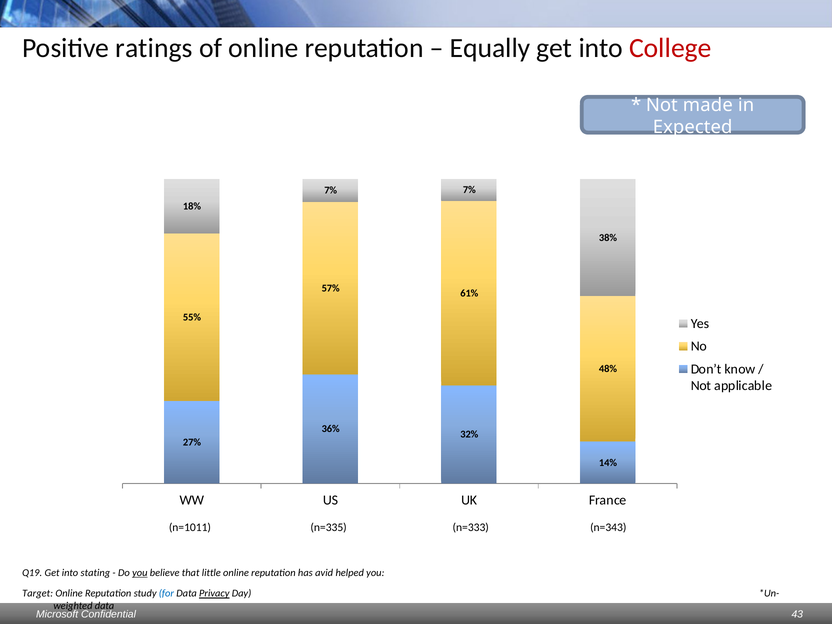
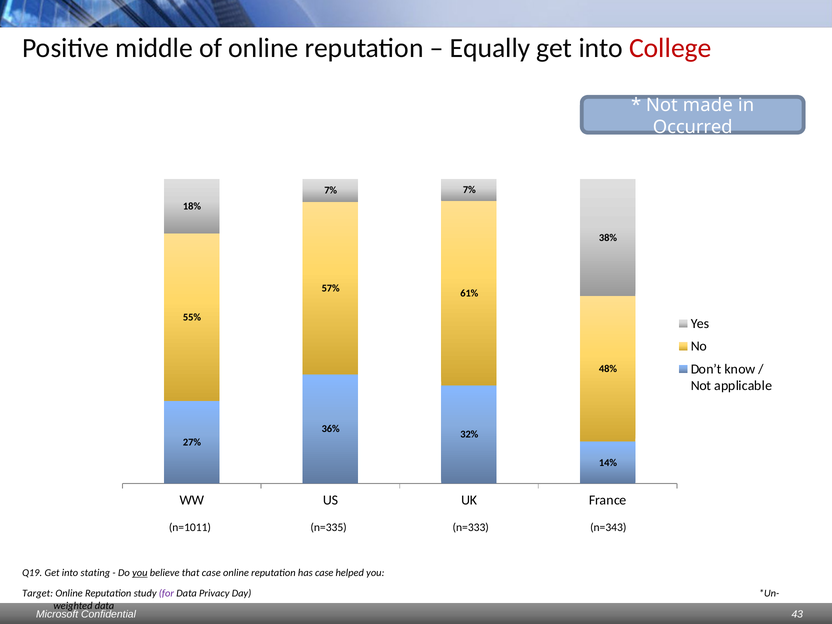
ratings: ratings -> middle (154, 48)
Expected: Expected -> Occurred (693, 127)
that little: little -> case (211, 573)
has avid: avid -> case (324, 573)
for colour: blue -> purple (166, 594)
Privacy underline: present -> none (214, 594)
